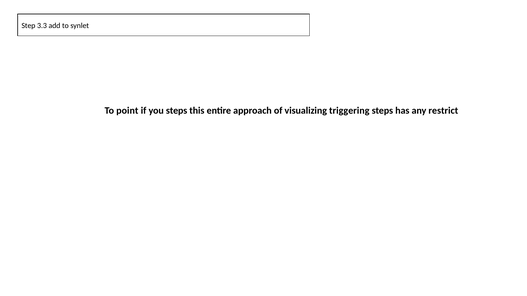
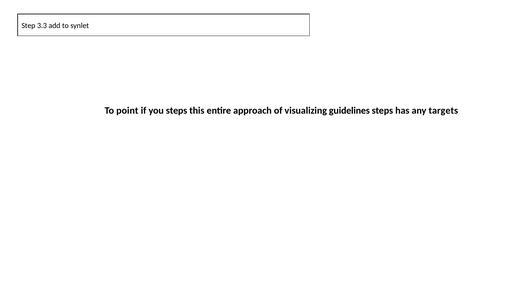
triggering: triggering -> guidelines (349, 111)
restrict: restrict -> targets (443, 111)
